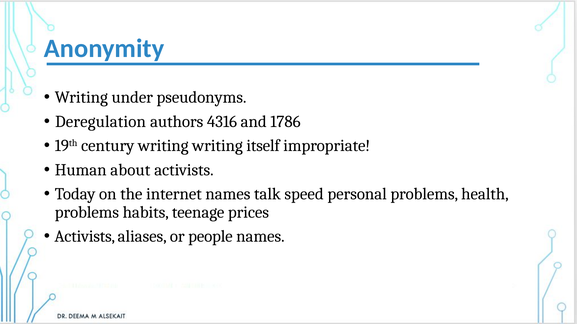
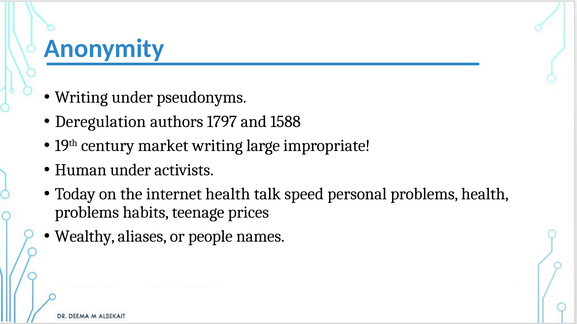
4316: 4316 -> 1797 (222, 122)
1786: 1786 -> 1588 (286, 122)
century writing: writing -> market (163, 146)
itself: itself -> large (263, 146)
Human about: about -> under (130, 170)
internet names: names -> health (228, 194)
Activists: Activists -> Wealthy (85, 237)
